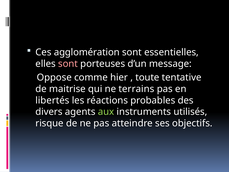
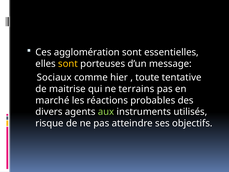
sont colour: pink -> yellow (68, 64)
Oppose: Oppose -> Sociaux (54, 77)
libertés: libertés -> marché (52, 100)
